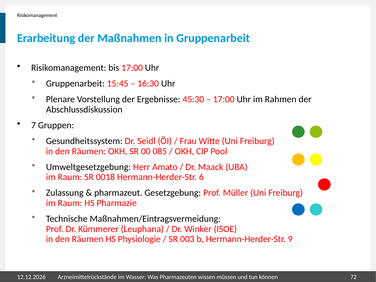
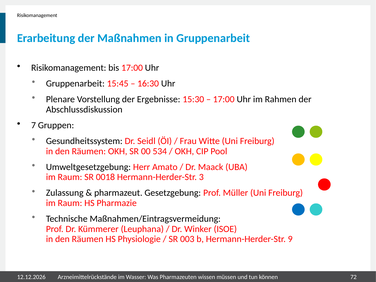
45:30: 45:30 -> 15:30 (193, 99)
085: 085 -> 534 (160, 151)
6: 6 -> 3 (201, 177)
